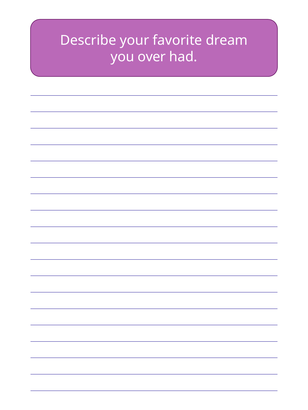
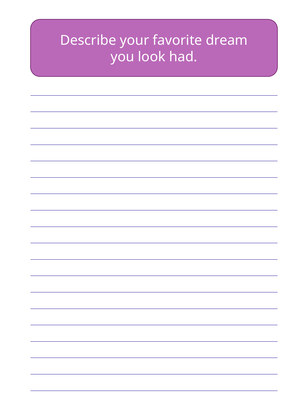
over: over -> look (152, 57)
